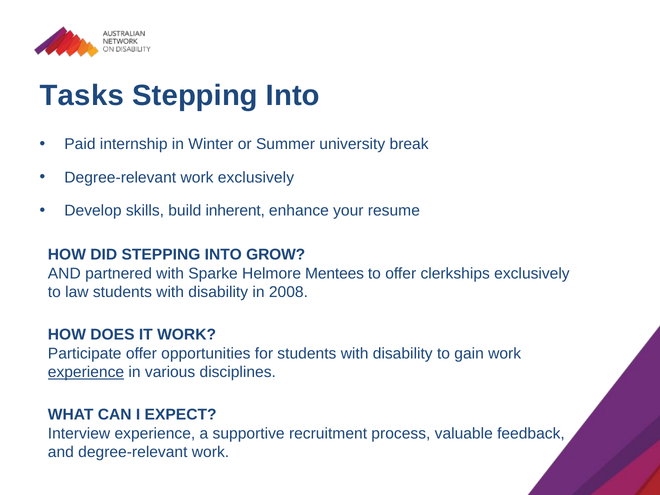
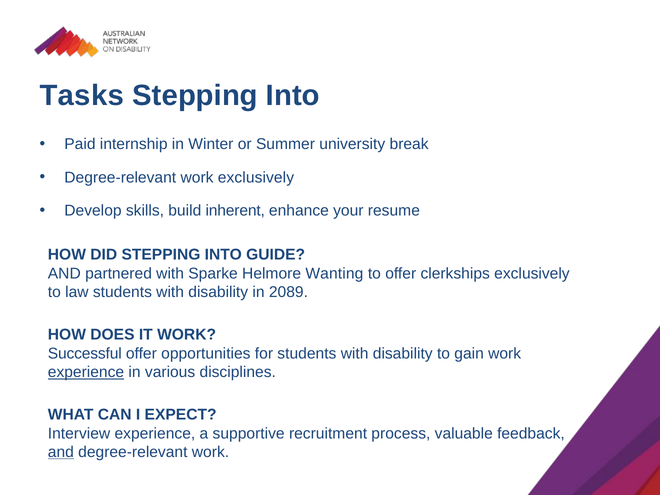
GROW: GROW -> GUIDE (276, 255)
Mentees: Mentees -> Wanting (334, 273)
2008: 2008 -> 2089 (288, 292)
Participate: Participate -> Successful (85, 353)
and underline: none -> present (61, 452)
